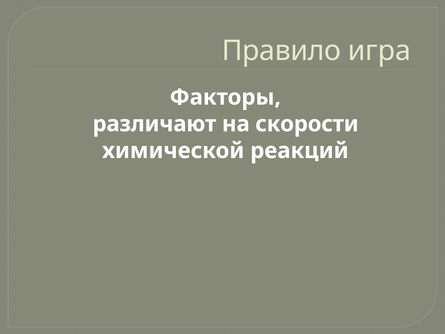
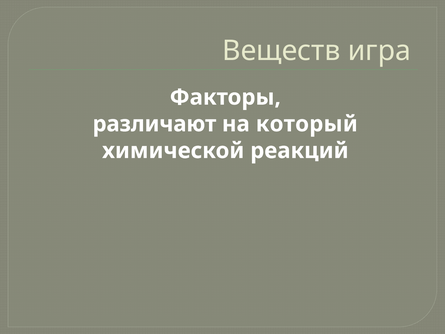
Правило: Правило -> Веществ (281, 51)
скорости: скорости -> который (307, 124)
